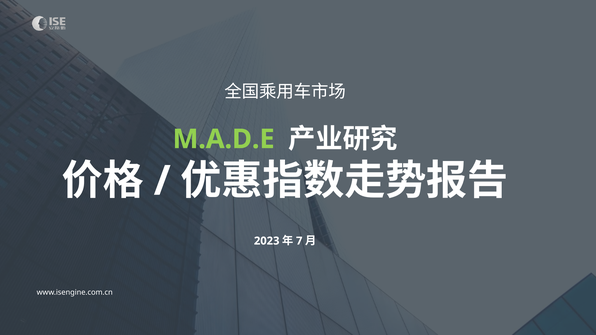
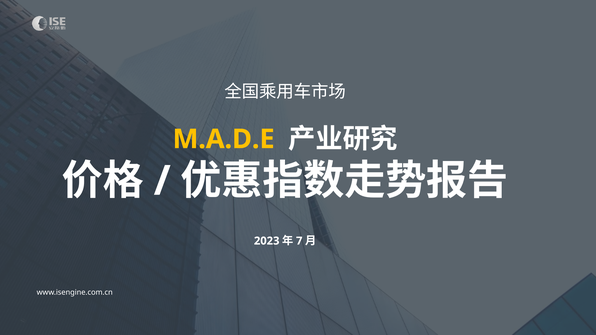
M.A.D.E colour: light green -> yellow (224, 139)
